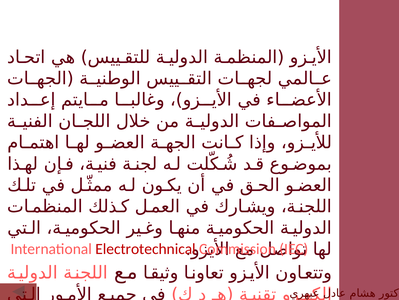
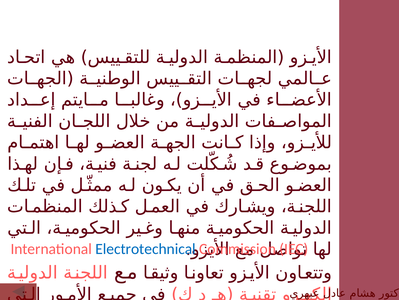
Electrotechnical colour: red -> blue (146, 248)
